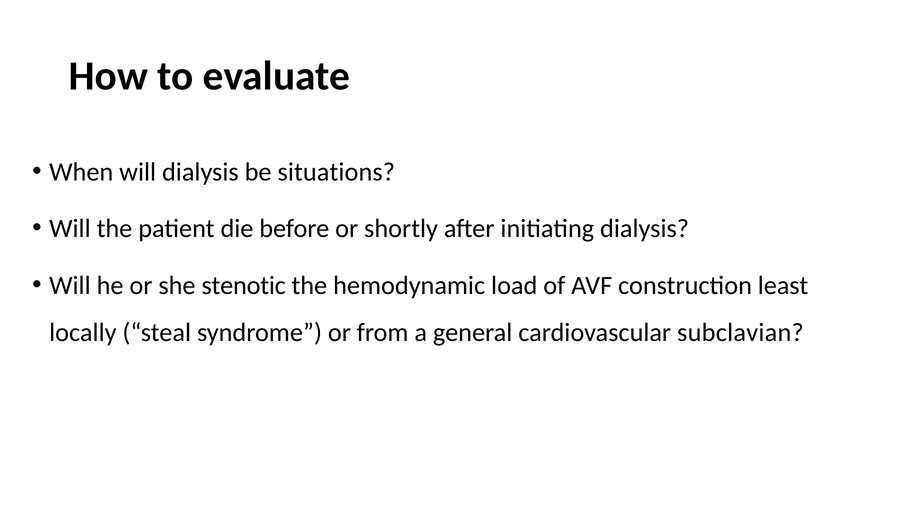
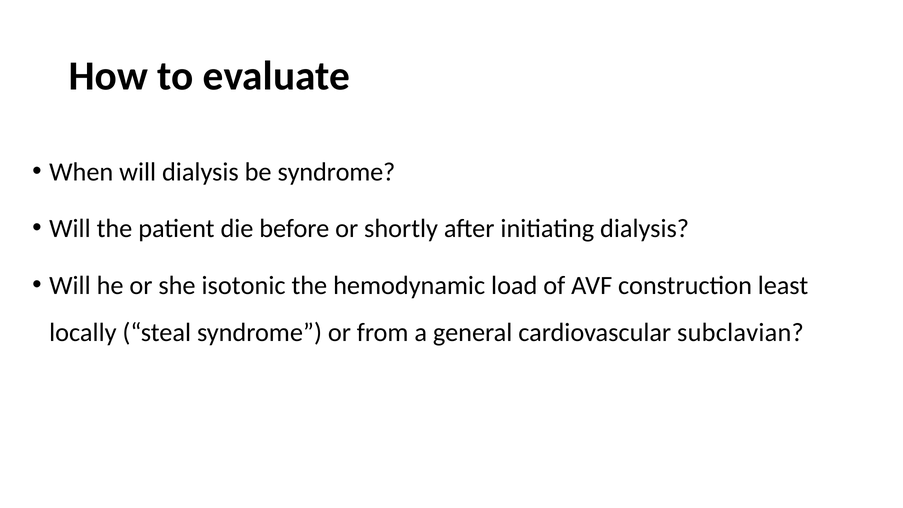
be situations: situations -> syndrome (336, 172)
stenotic: stenotic -> isotonic (244, 285)
